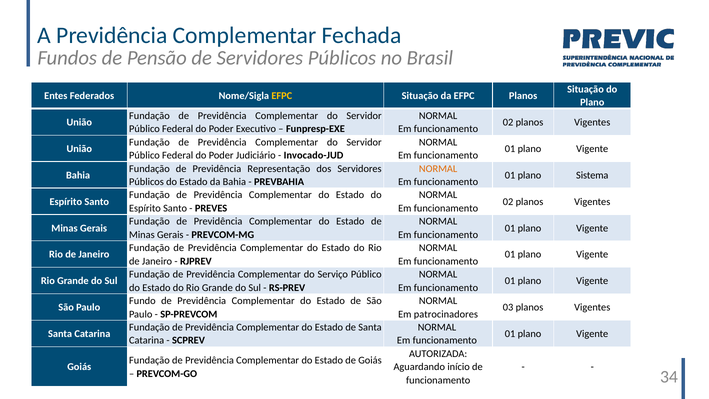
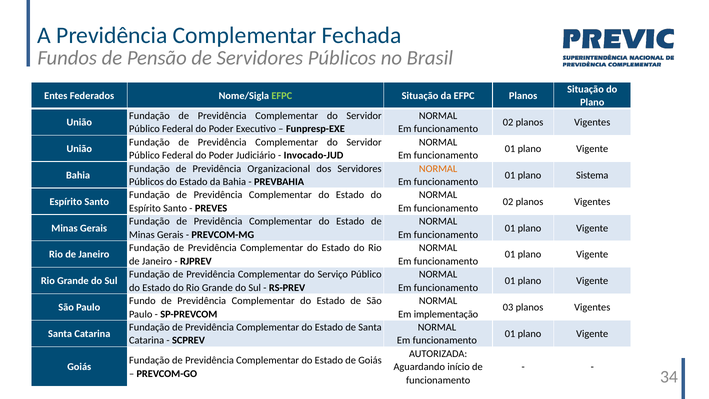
EFPC colour: yellow -> light green (282, 96)
Representação: Representação -> Organizacional (279, 169)
patrocinadores: patrocinadores -> implementação (446, 314)
